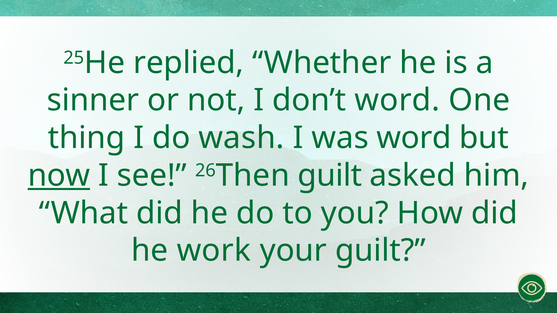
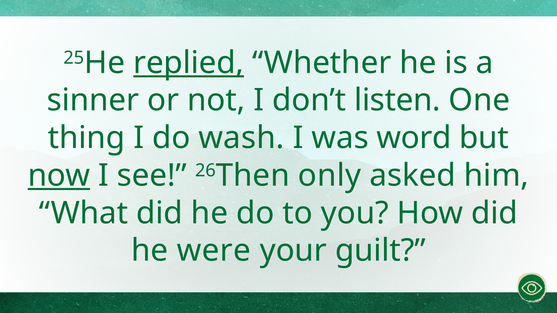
replied underline: none -> present (189, 63)
don’t word: word -> listen (398, 100)
guilt: guilt -> only (330, 176)
work: work -> were (214, 251)
